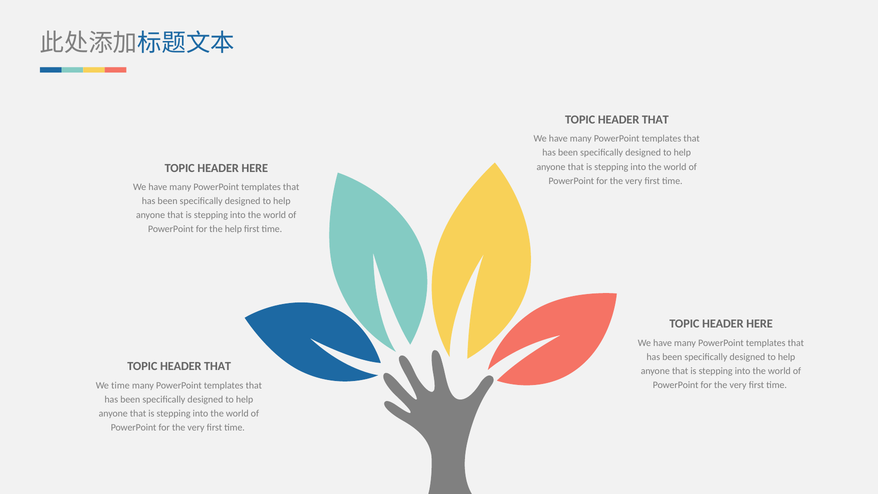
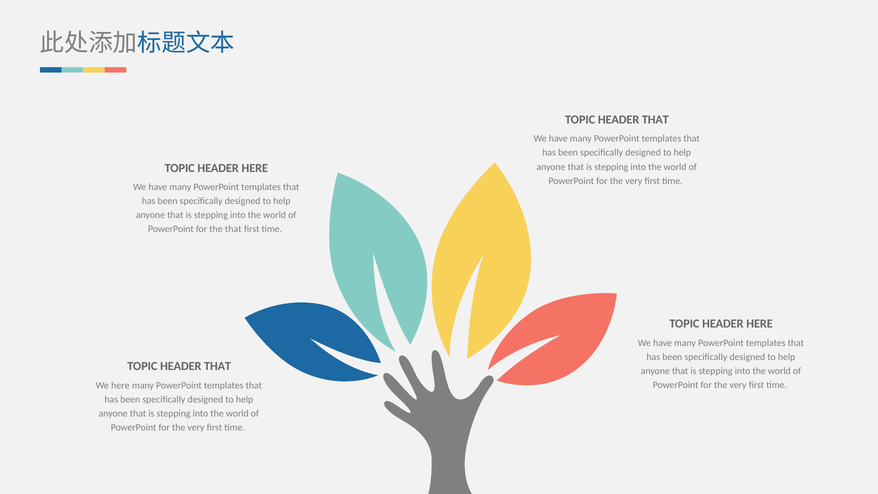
the help: help -> that (233, 229)
We time: time -> here (120, 385)
